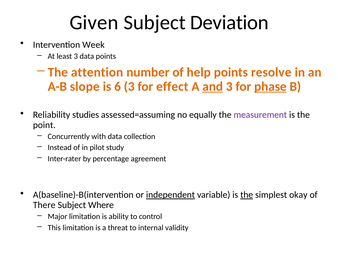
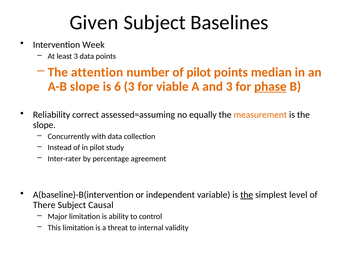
Deviation: Deviation -> Baselines (229, 23)
of help: help -> pilot (199, 72)
resolve: resolve -> median (271, 72)
effect: effect -> viable (172, 86)
and underline: present -> none (213, 86)
studies: studies -> correct (86, 115)
measurement colour: purple -> orange (260, 115)
point: point -> slope (44, 125)
independent underline: present -> none (170, 194)
okay: okay -> level (298, 194)
Where: Where -> Causal (101, 205)
